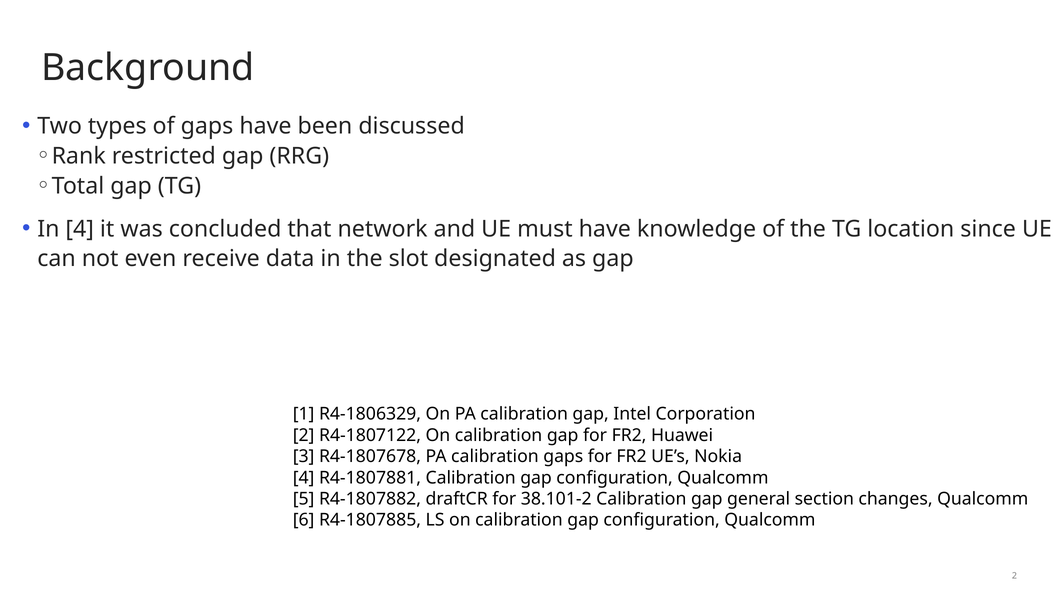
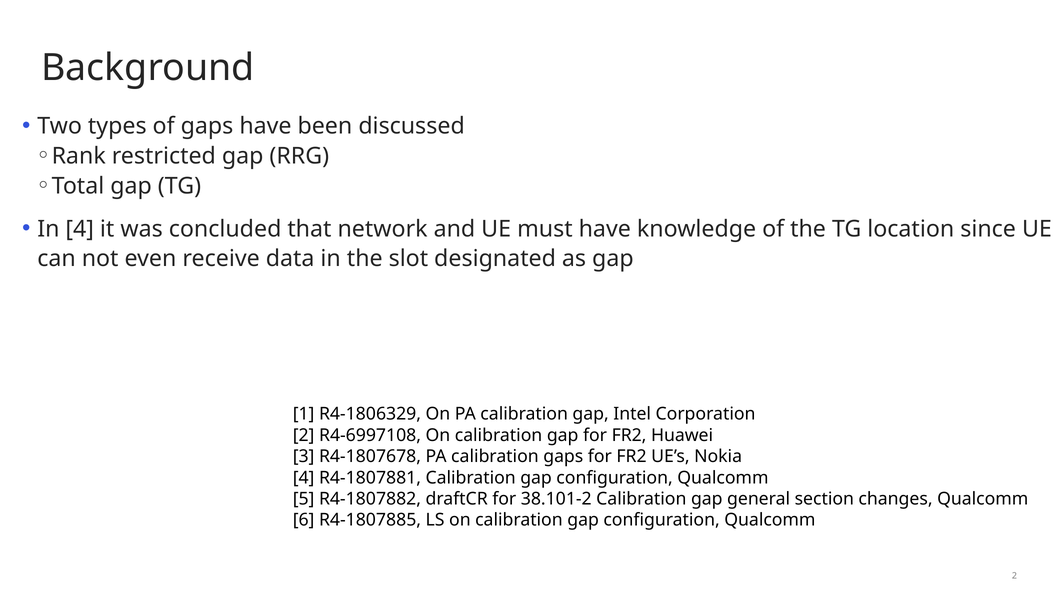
R4-1807122: R4-1807122 -> R4-6997108 (370, 435)
